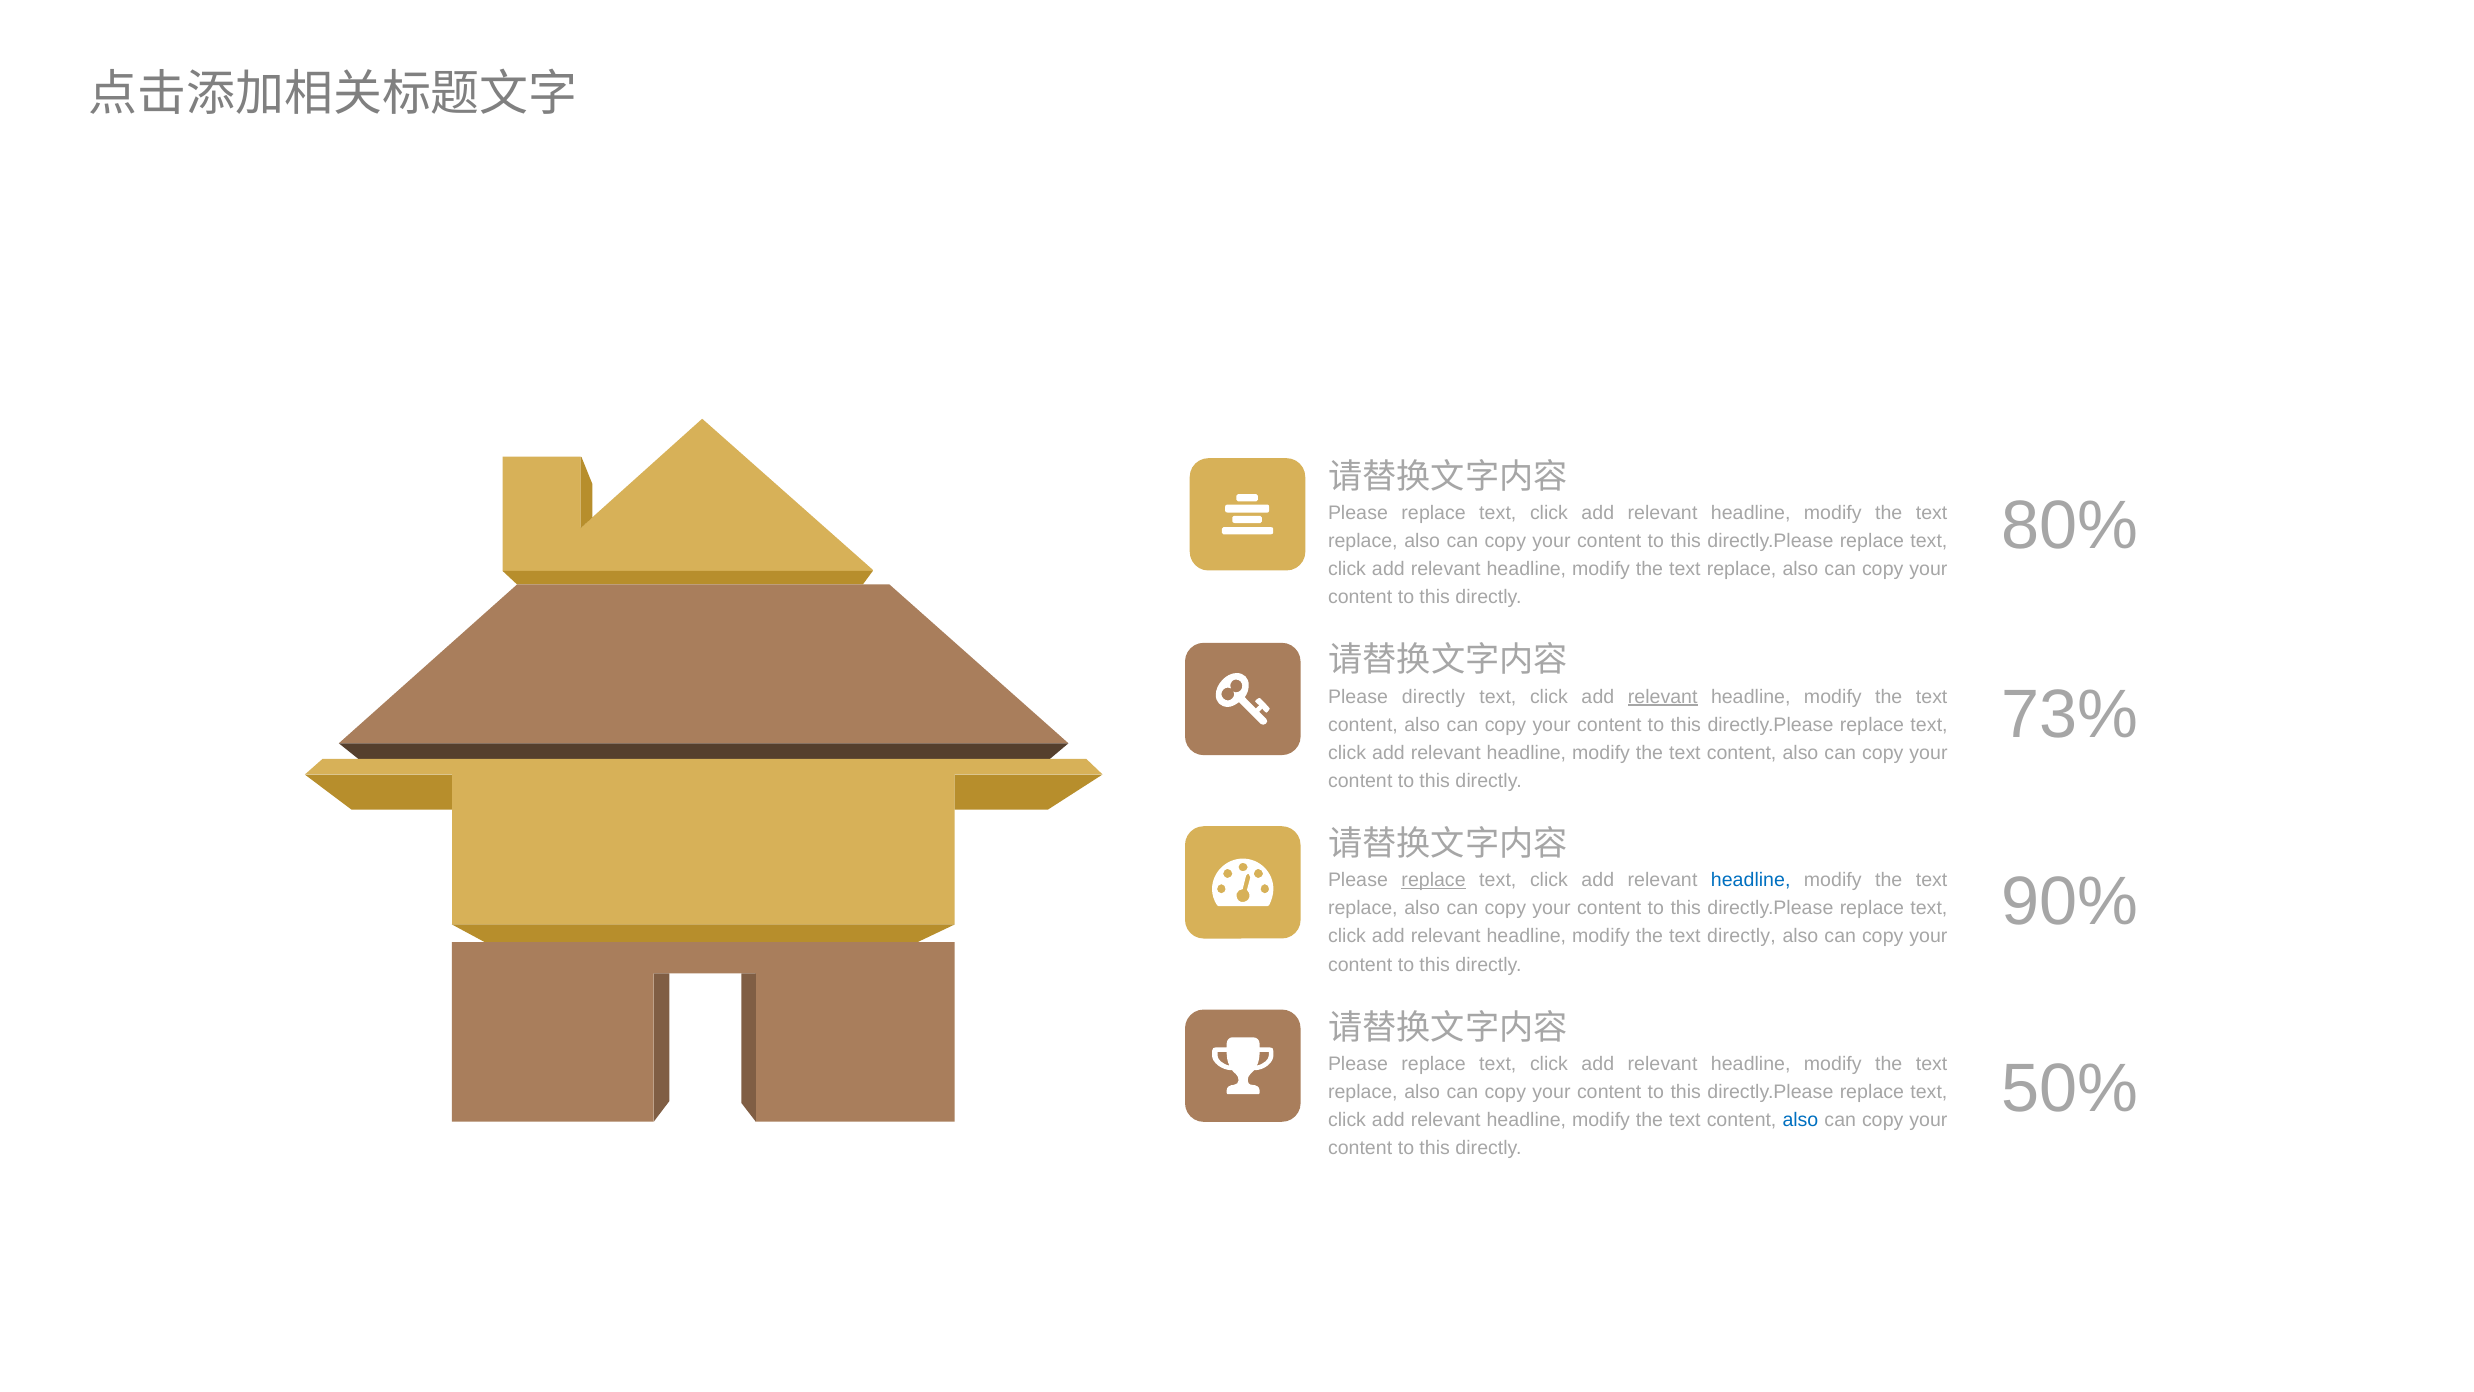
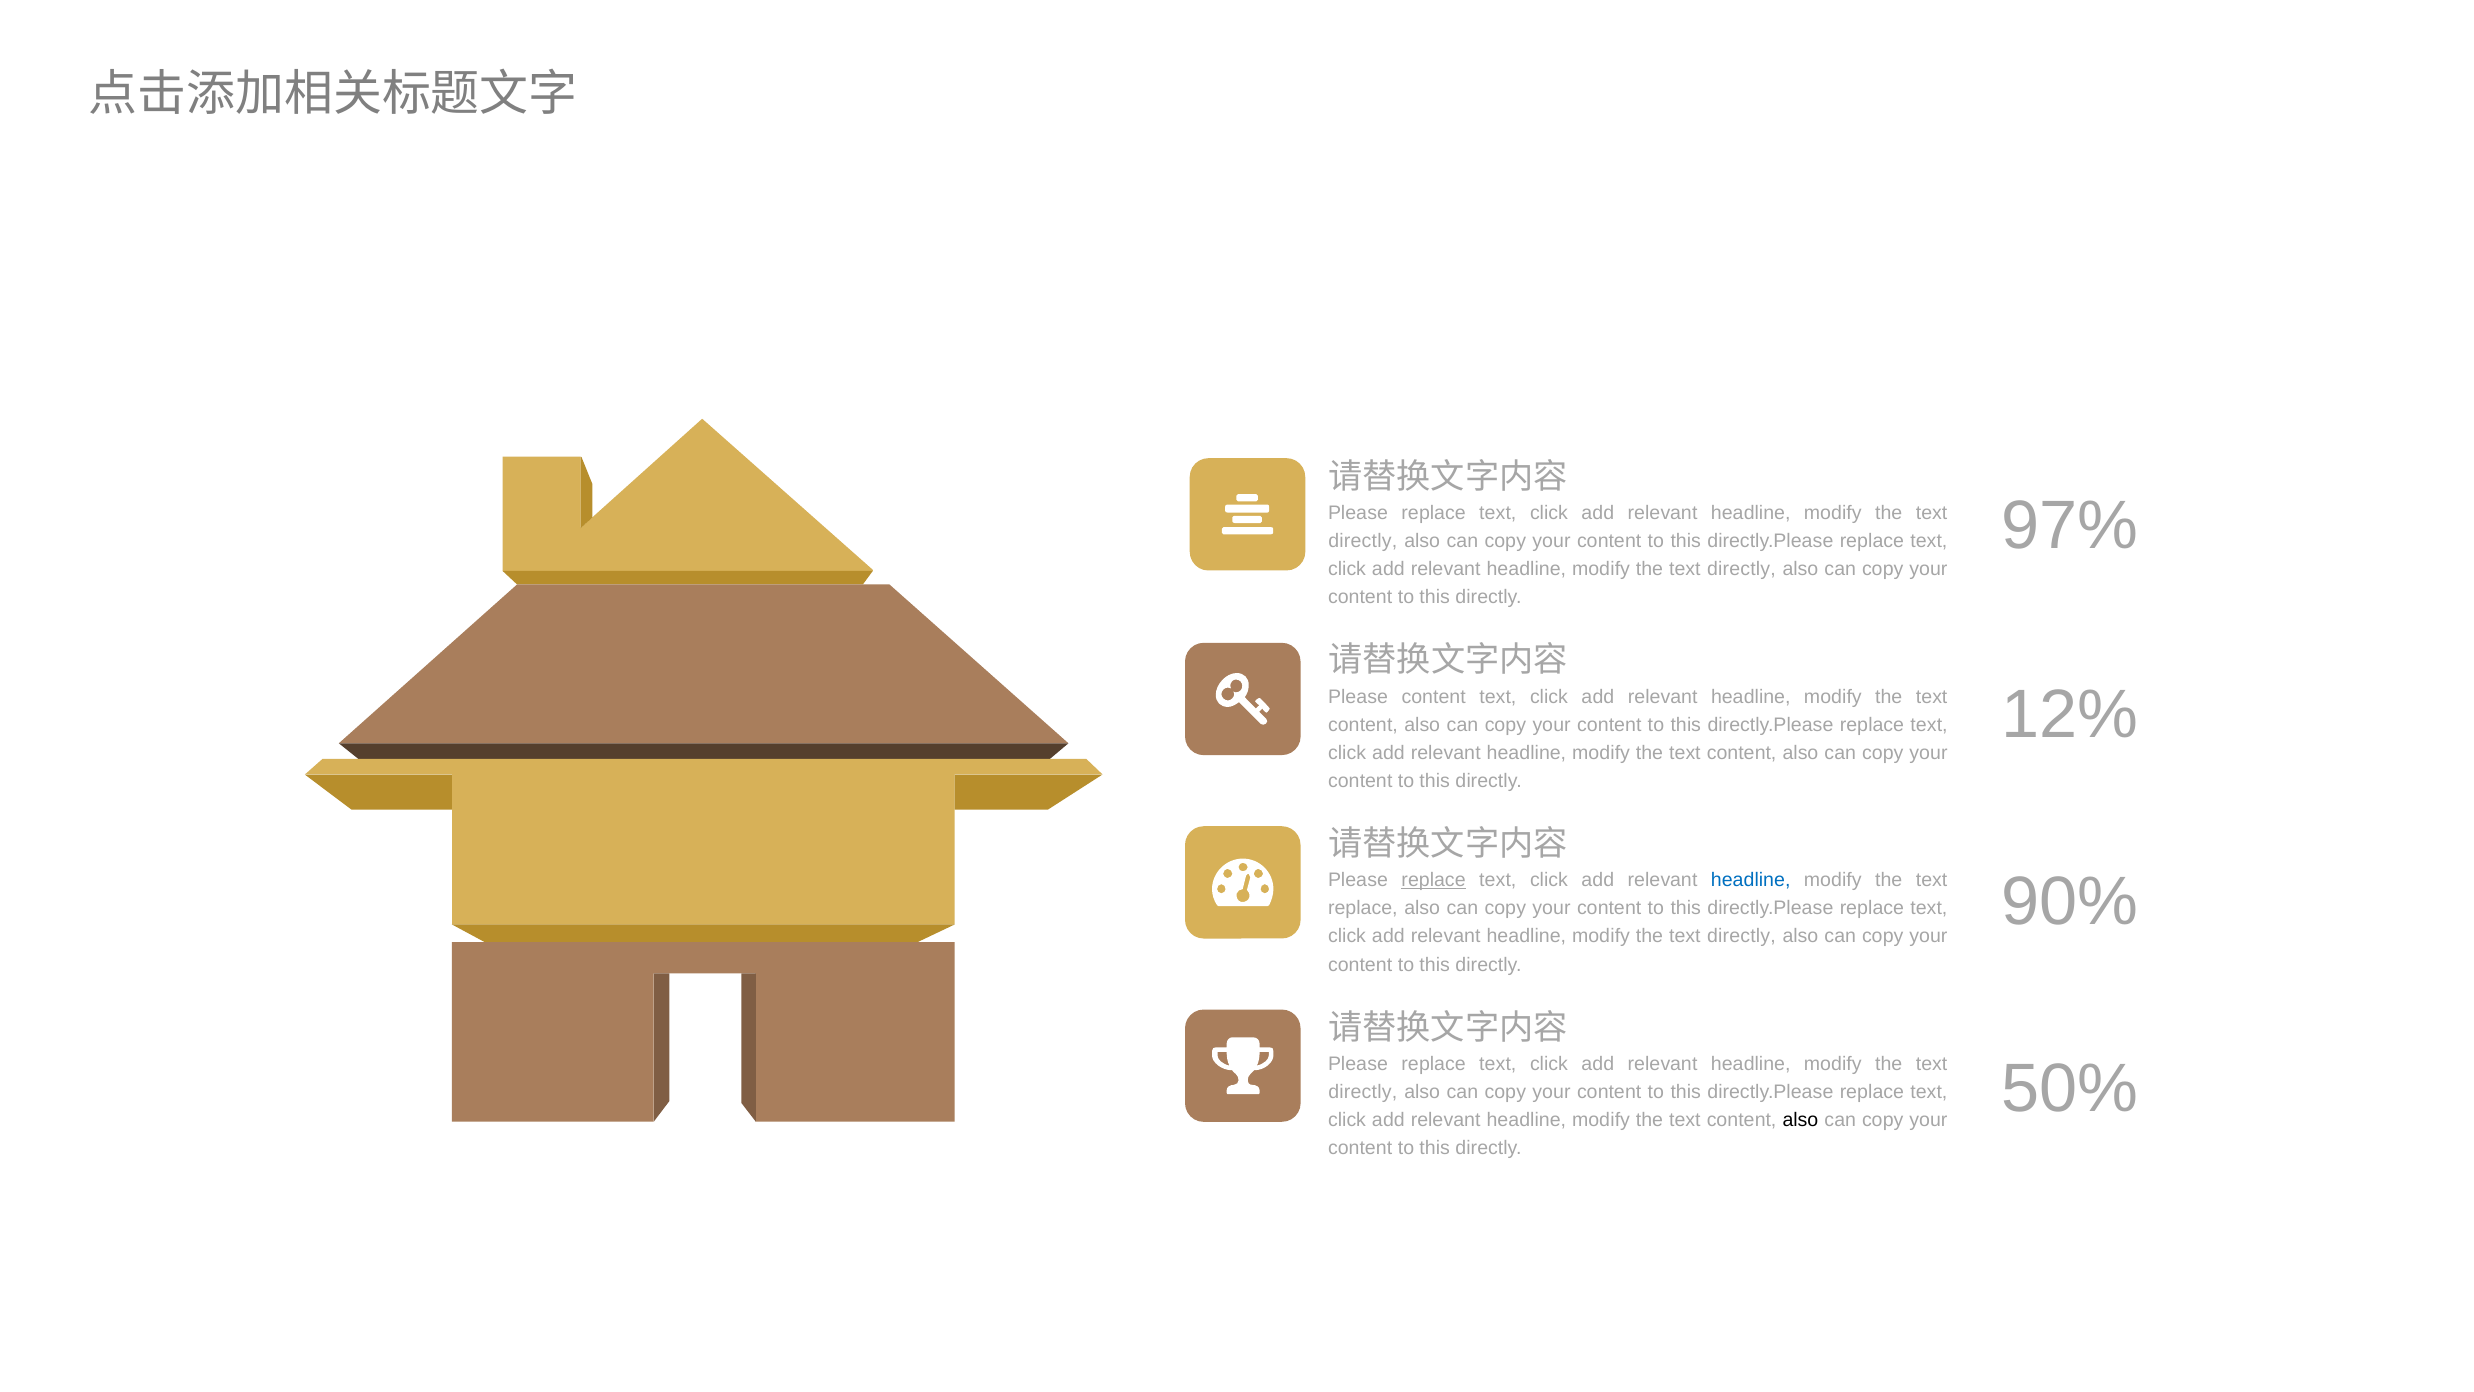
80%: 80% -> 97% (2070, 526)
replace: replace -> directly (1363, 541)
replace: replace -> directly (1741, 569)
73%: 73% -> 12% (2070, 714)
Please directly: directly -> content (1434, 696)
relevant underline: present -> none (1663, 696)
replace: replace -> directly (1363, 1092)
also colour: blue -> black (1800, 1120)
